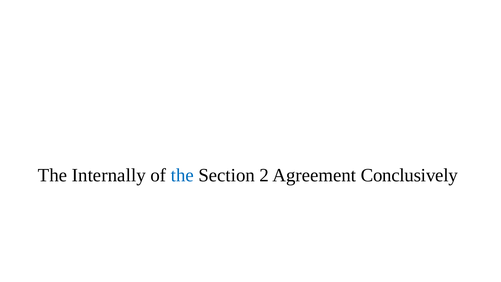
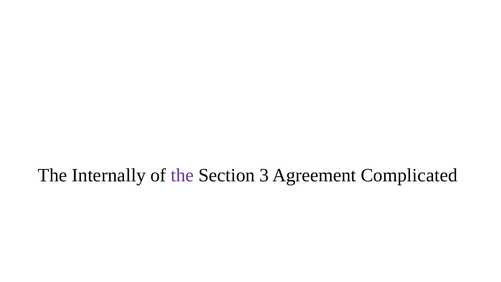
the colour: blue -> purple (182, 175)
2: 2 -> 3 (264, 175)
Conclusively: Conclusively -> Complicated (409, 175)
